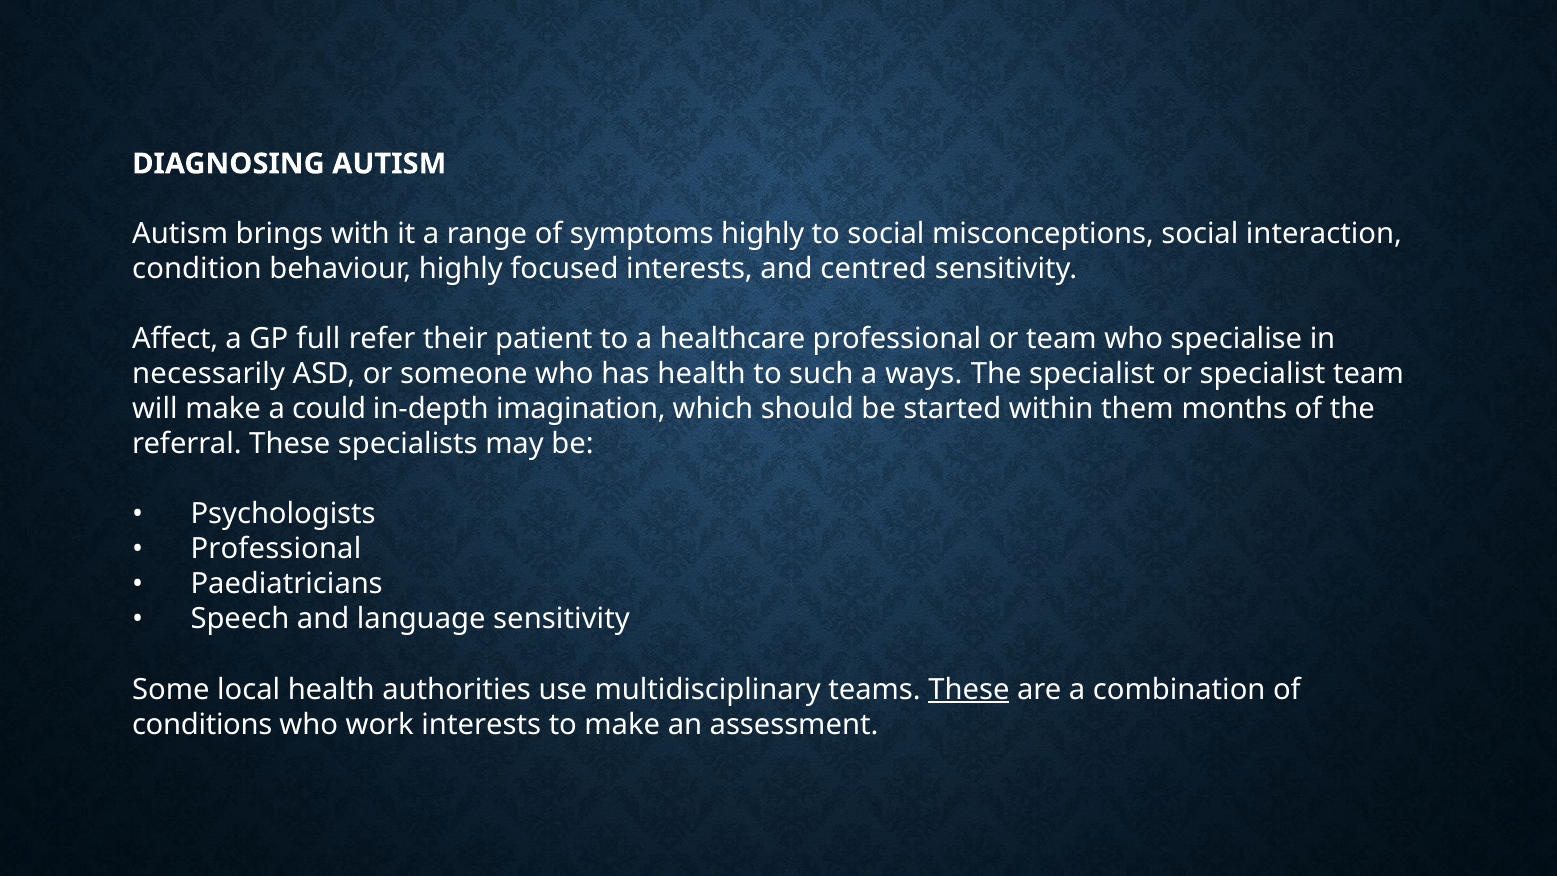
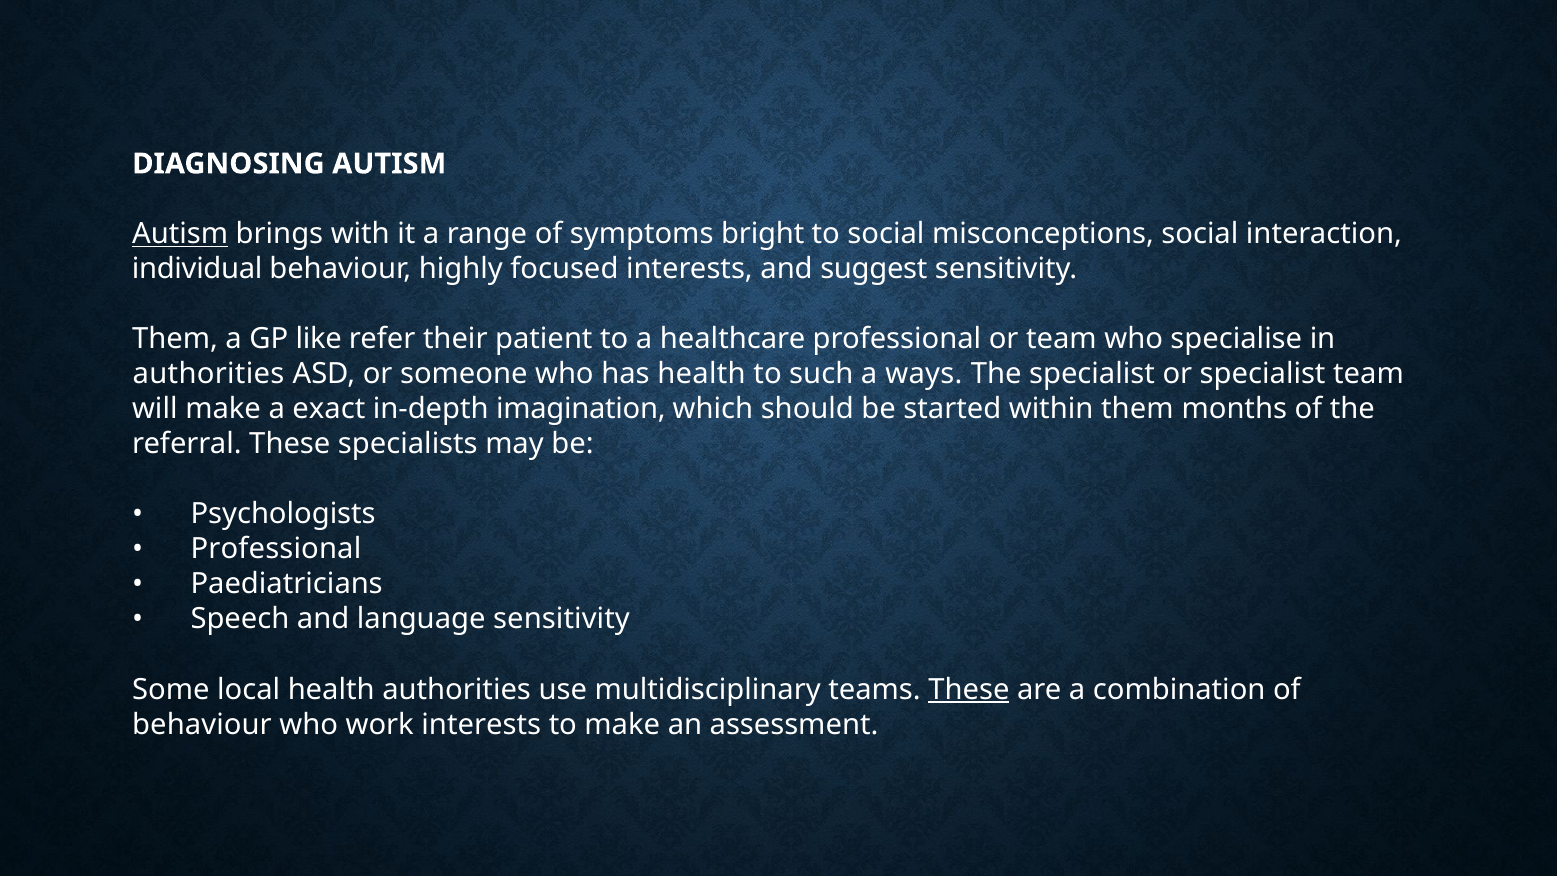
Autism underline: none -> present (180, 234)
symptoms highly: highly -> bright (763, 234)
condition: condition -> individual (197, 269)
centred: centred -> suggest (874, 269)
Affect: Affect -> Them (175, 339)
full: full -> like (319, 339)
necessarily: necessarily -> authorities (209, 374)
could: could -> exact (329, 409)
conditions: conditions -> behaviour (202, 724)
